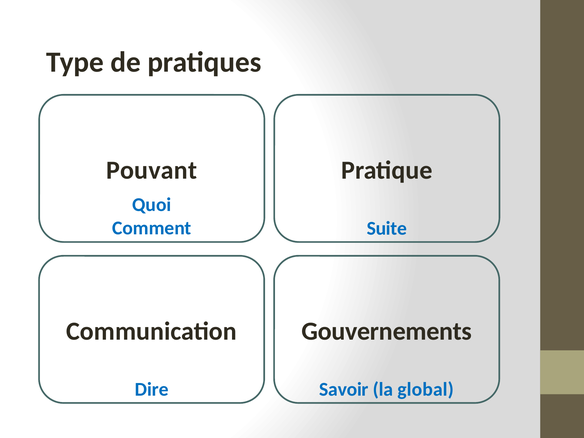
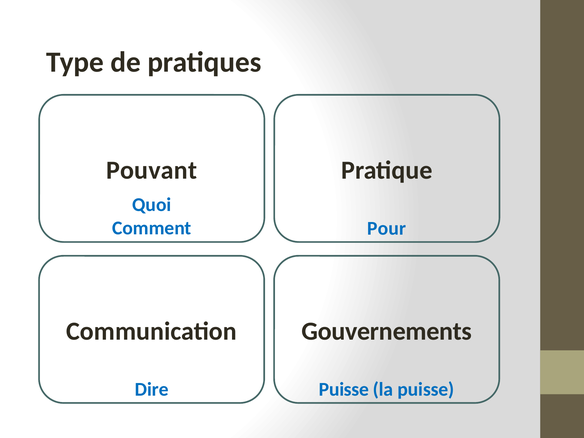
Suite: Suite -> Pour (387, 228)
Dire Savoir: Savoir -> Puisse (344, 389)
la global: global -> puisse (426, 389)
